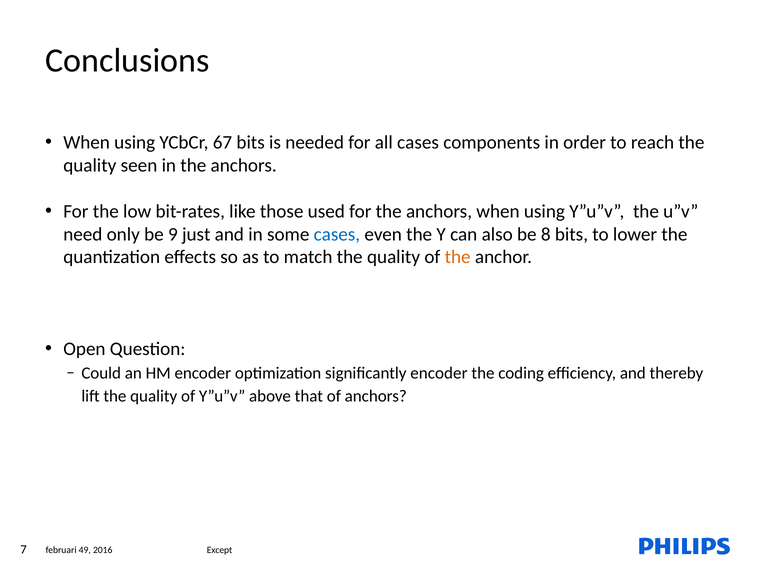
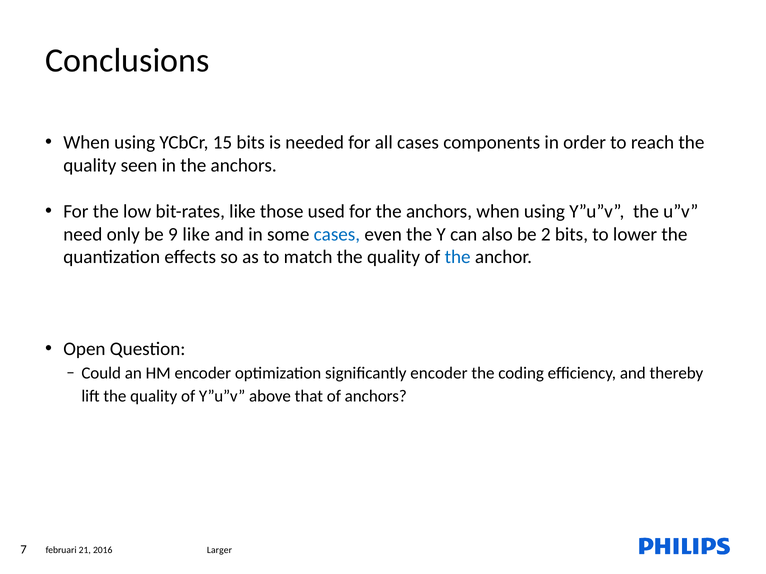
67: 67 -> 15 (222, 143)
9 just: just -> like (196, 234)
8: 8 -> 2 (546, 234)
the colour: orange -> blue (458, 257)
49: 49 -> 21 (85, 550)
Except: Except -> Larger (219, 550)
